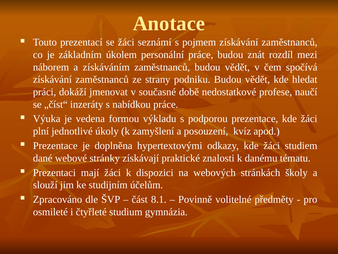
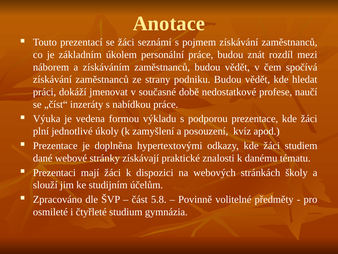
8.1: 8.1 -> 5.8 (159, 199)
